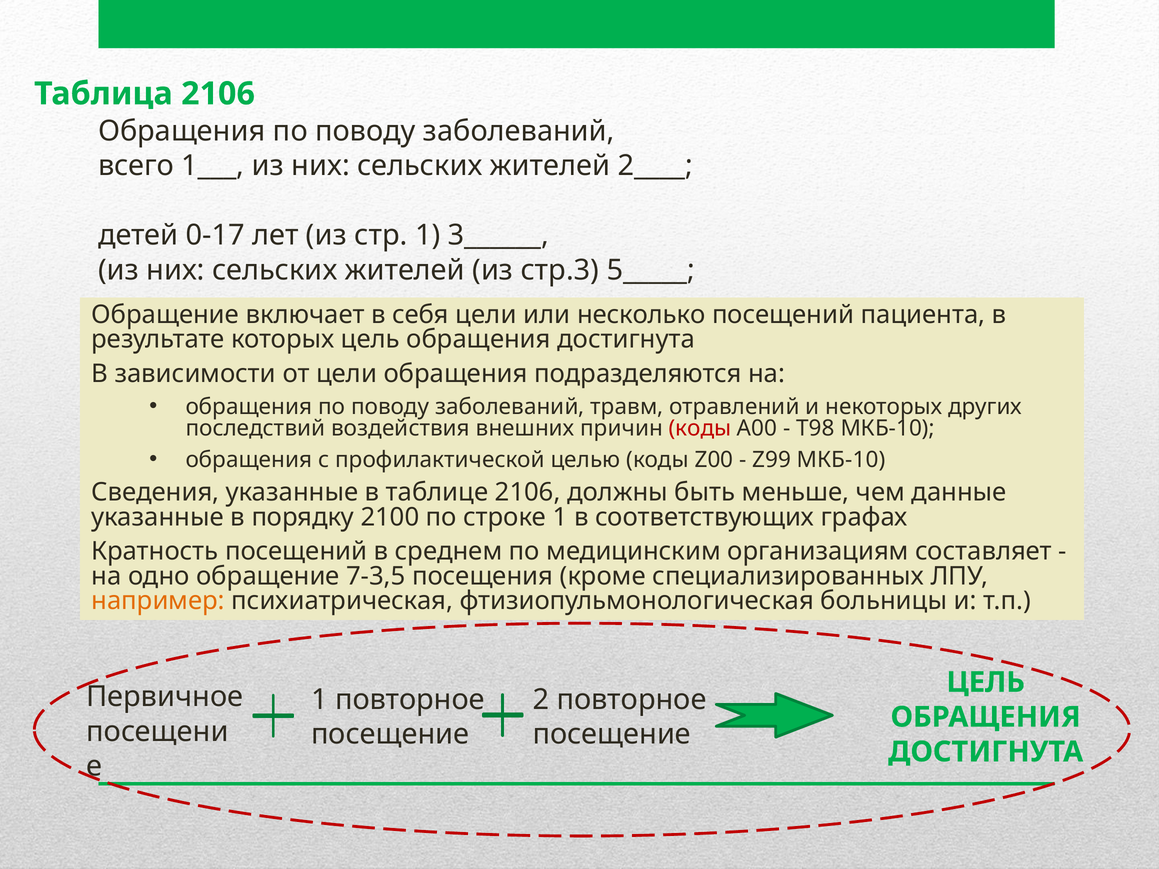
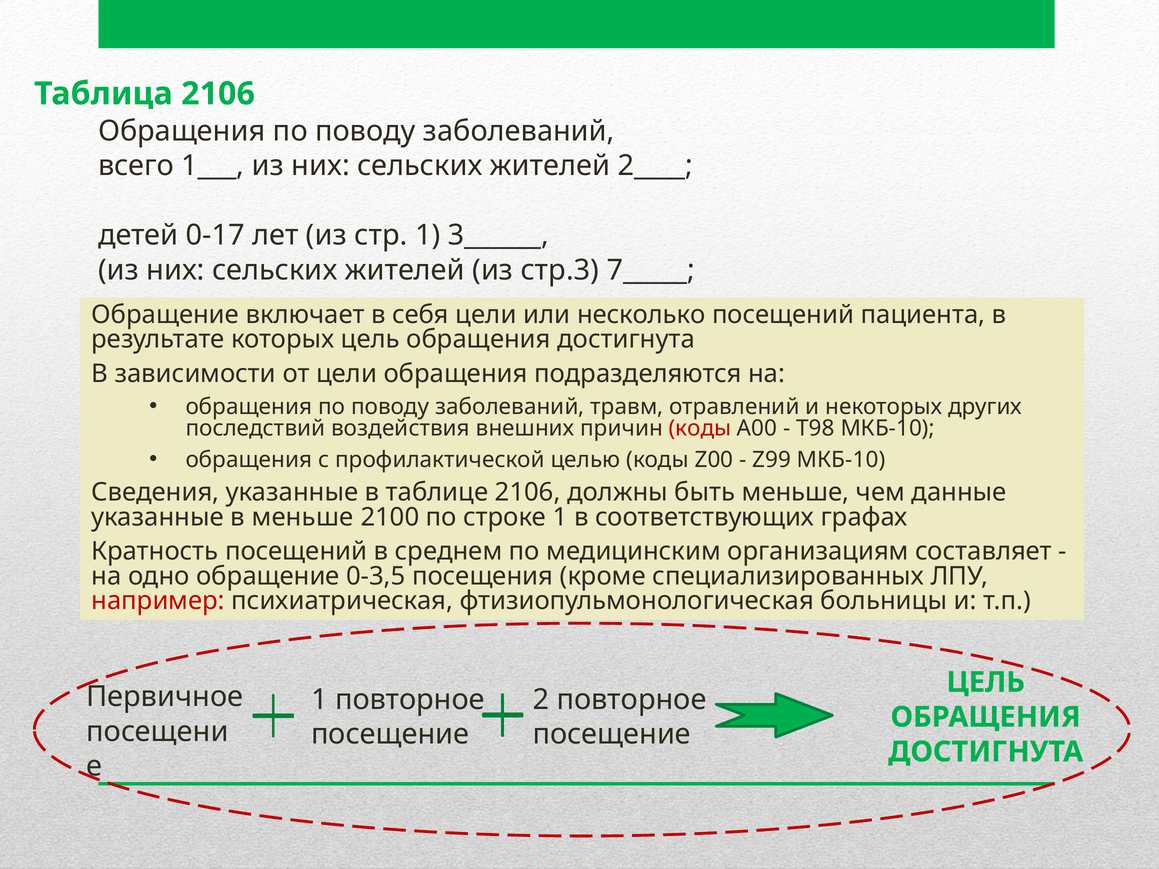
5_____: 5_____ -> 7_____ (651, 270)
в порядку: порядку -> меньше (303, 517)
7-3,5: 7-3,5 -> 0-3,5 (376, 576)
например colour: orange -> red (158, 601)
